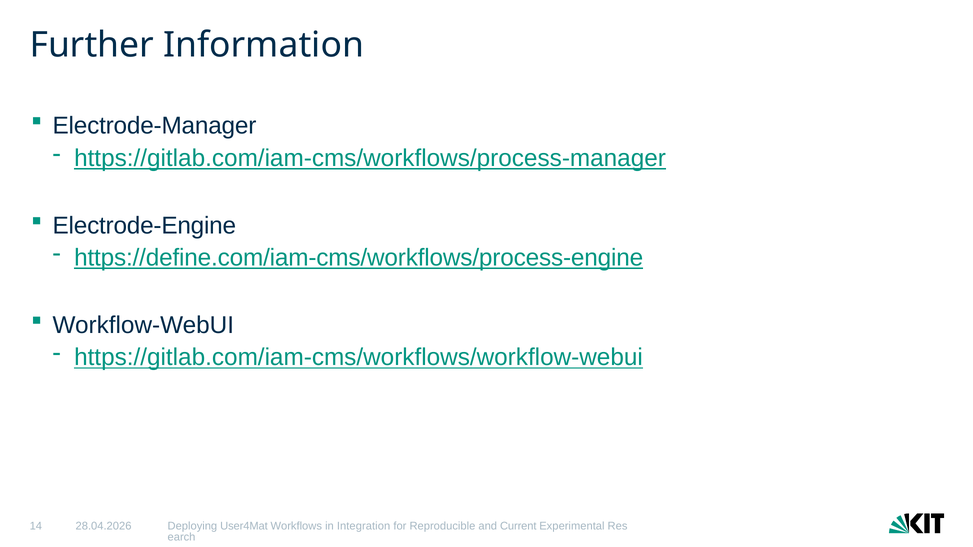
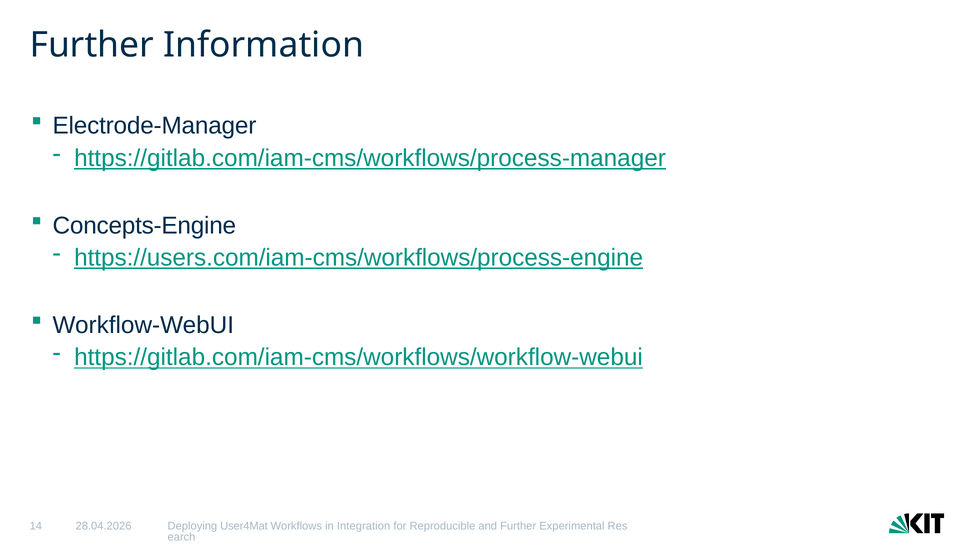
Electrode-Engine: Electrode-Engine -> Concepts-Engine (144, 226)
https://define.com/iam-cms/workflows/process-engine: https://define.com/iam-cms/workflows/process-engine -> https://users.com/iam-cms/workflows/process-engine (359, 258)
and Current: Current -> Further (518, 526)
